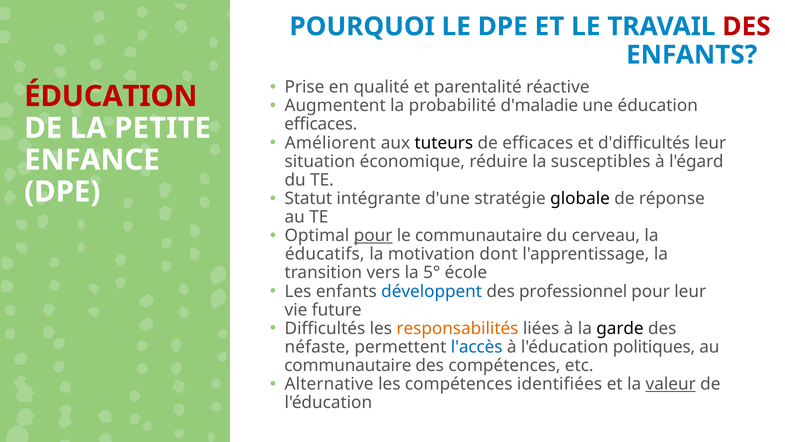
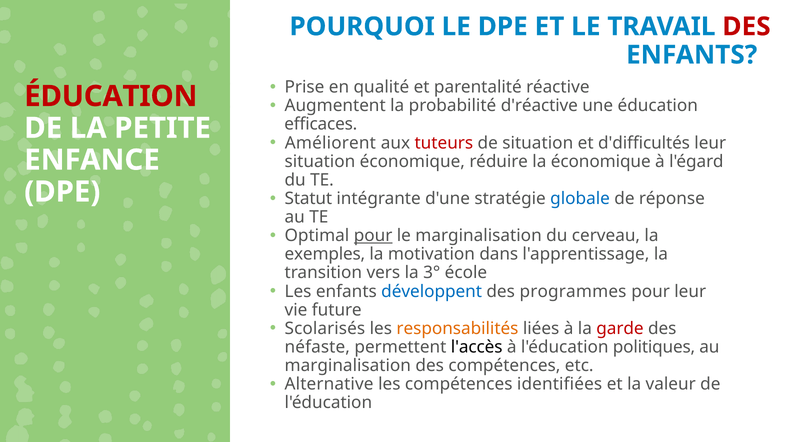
d'maladie: d'maladie -> d'réactive (539, 106)
tuteurs colour: black -> red (444, 143)
de efficaces: efficaces -> situation (538, 143)
la susceptibles: susceptibles -> économique (601, 161)
globale colour: black -> blue (580, 198)
le communautaire: communautaire -> marginalisation (479, 235)
éducatifs: éducatifs -> exemples (325, 254)
dont: dont -> dans (499, 254)
5°: 5° -> 3° (432, 273)
professionnel: professionnel -> programmes (573, 291)
Difficultés: Difficultés -> Scolarisés (325, 328)
garde colour: black -> red (620, 328)
l'accès colour: blue -> black (477, 347)
communautaire: communautaire -> marginalisation (348, 365)
valeur underline: present -> none (671, 384)
